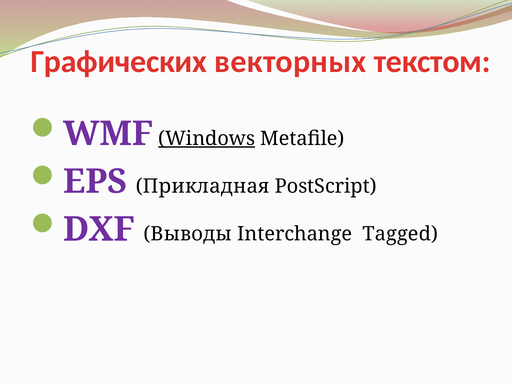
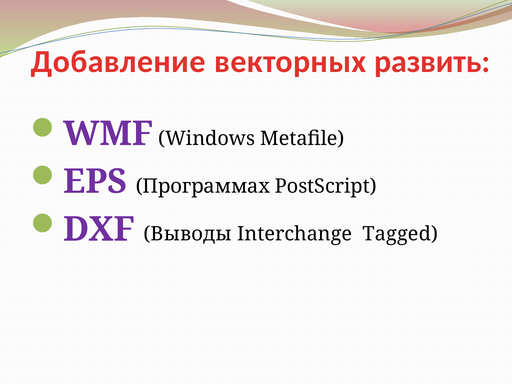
Графических: Графических -> Добавление (118, 62)
текстом: текстом -> развить (432, 62)
Windows underline: present -> none (207, 138)
Прикладная: Прикладная -> Программах (203, 186)
